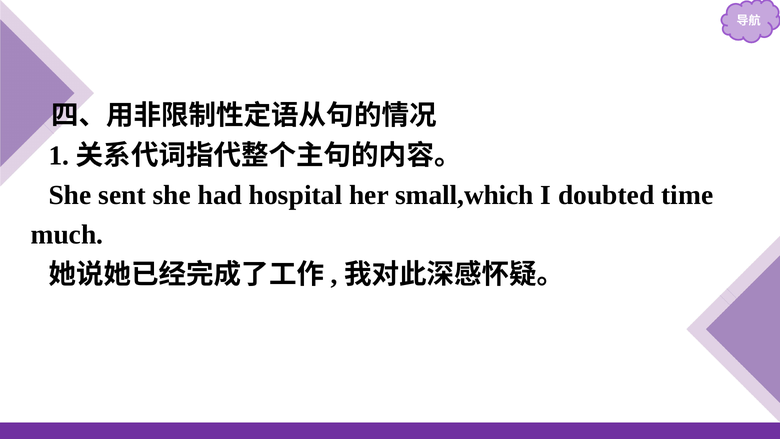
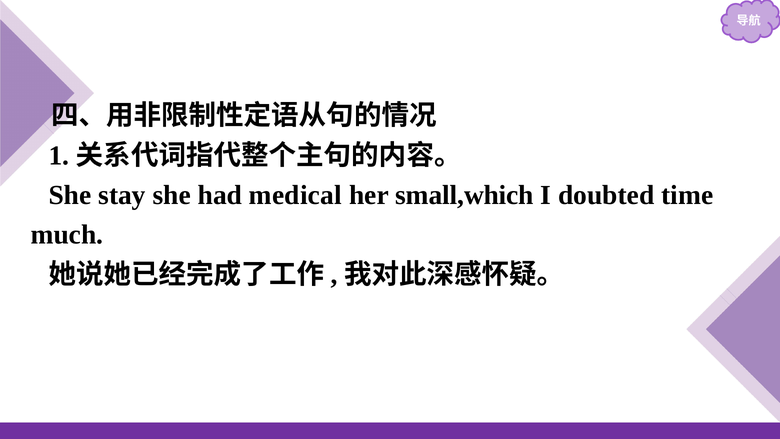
sent: sent -> stay (122, 195)
hospital: hospital -> medical (295, 195)
